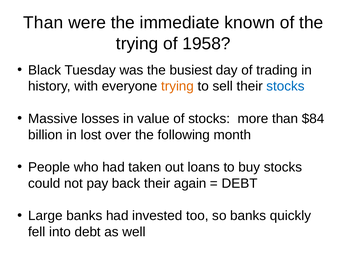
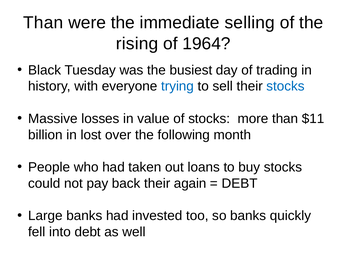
known: known -> selling (250, 23)
trying: trying -> rising (137, 44)
1958: 1958 -> 1964 (207, 44)
trying colour: orange -> blue (178, 86)
$84: $84 -> $11 (313, 119)
